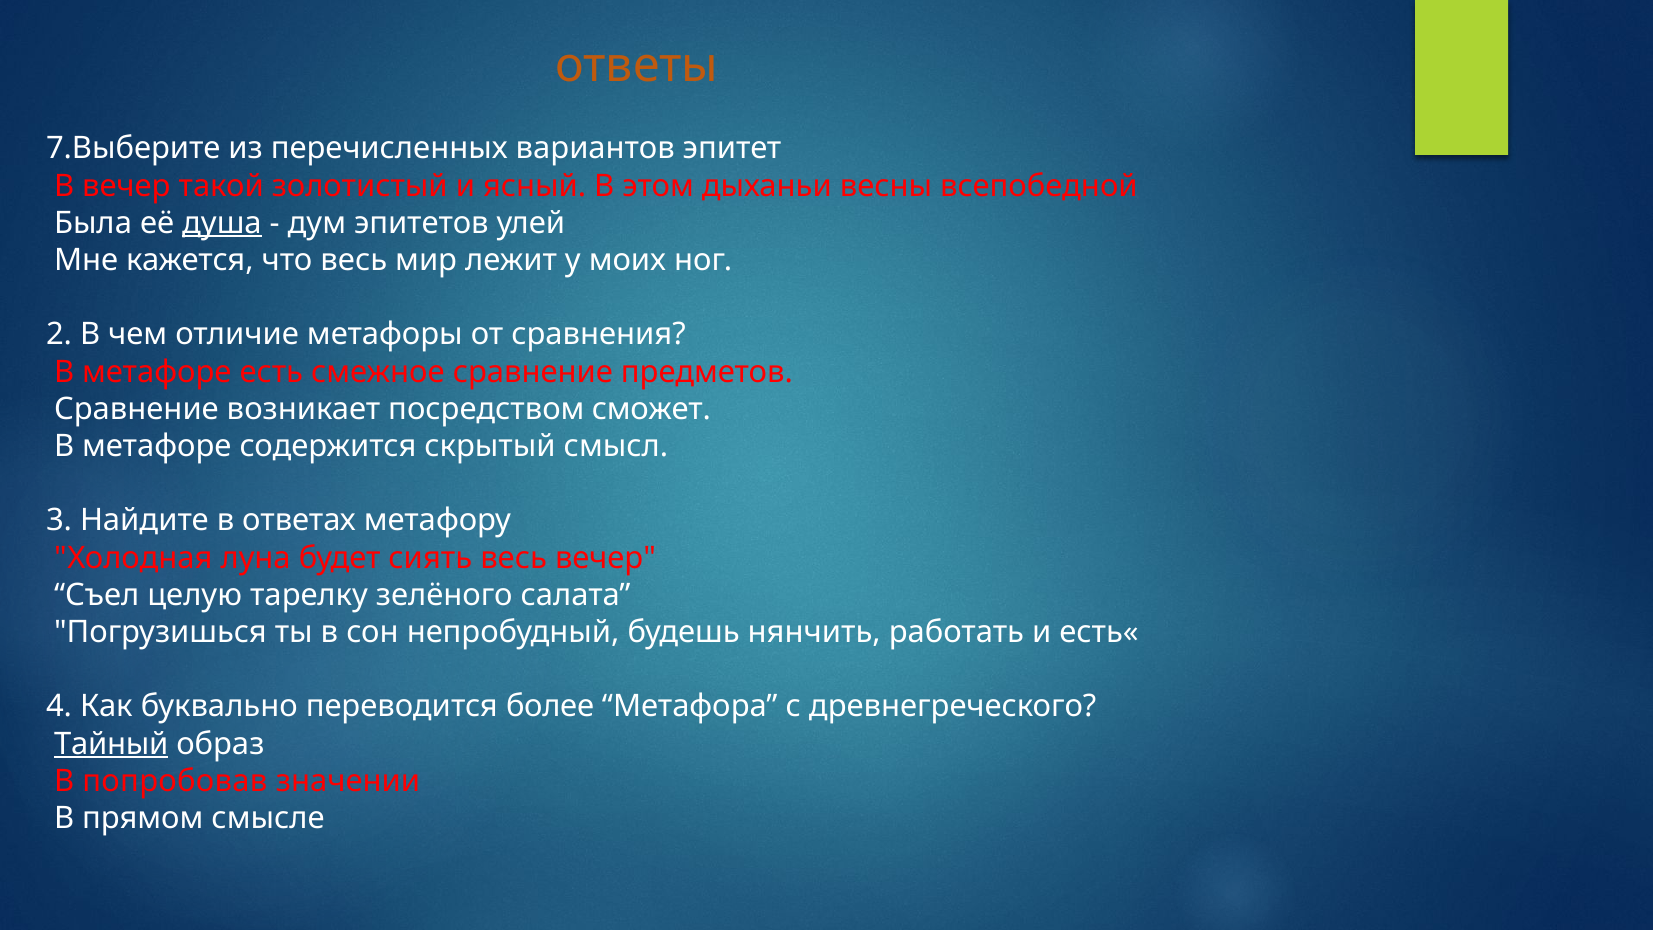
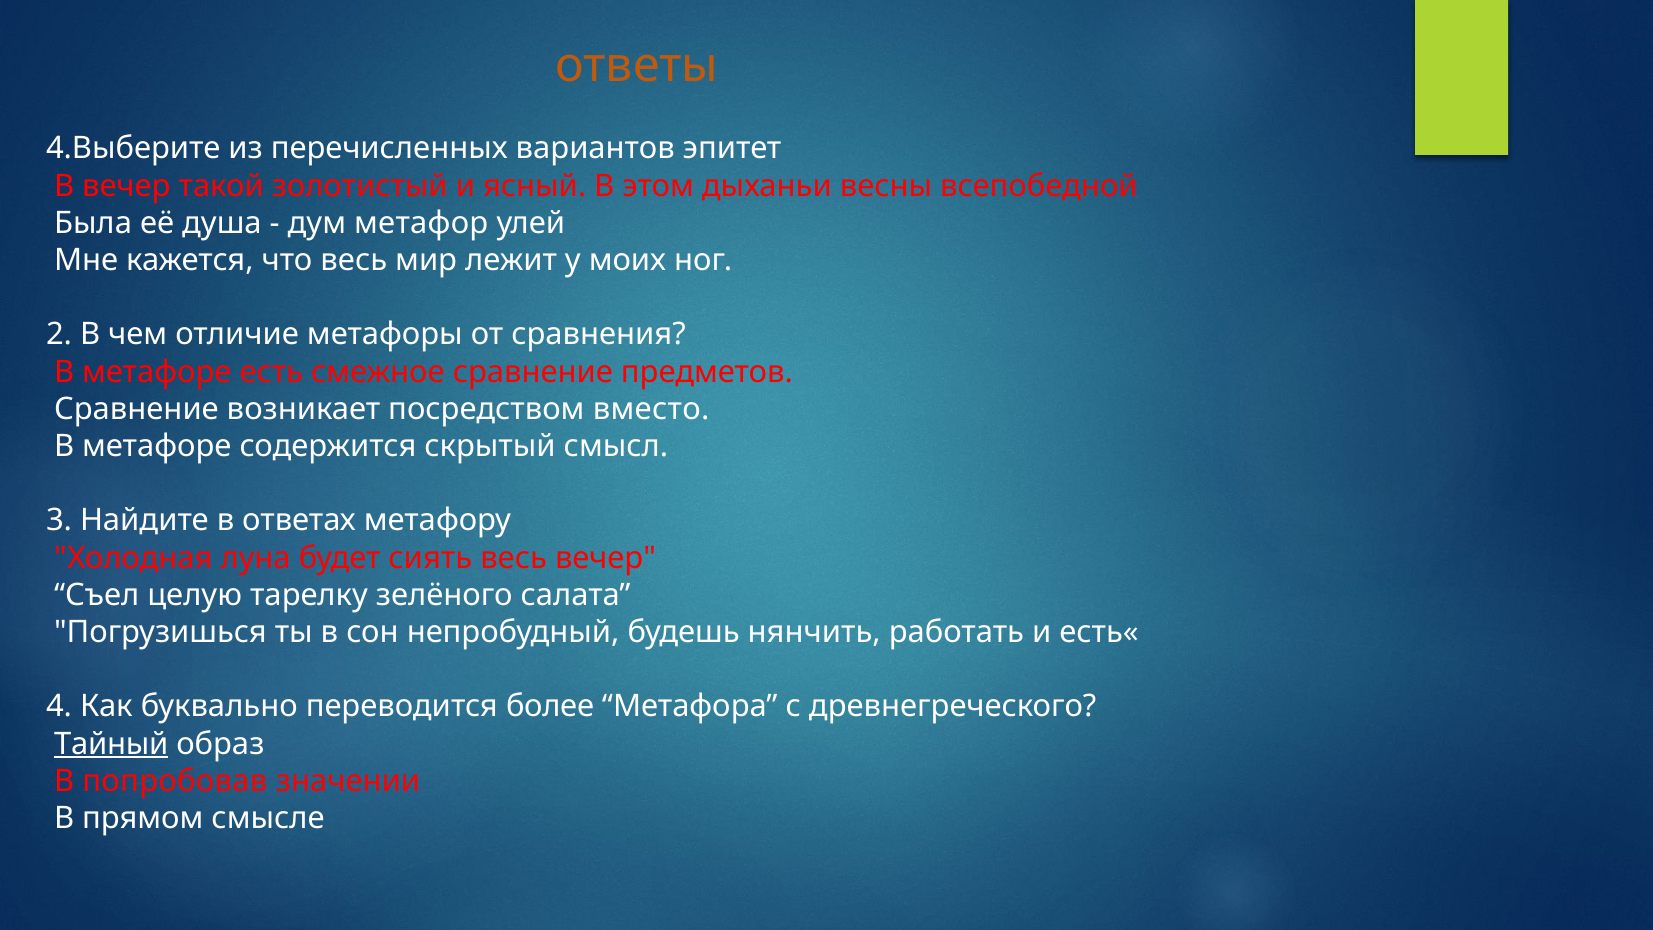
7.Выберите: 7.Выберите -> 4.Выберите (133, 149)
душа underline: present -> none (222, 223)
эпитетов: эпитетов -> метафор (421, 223)
сможет: сможет -> вместо (651, 409)
